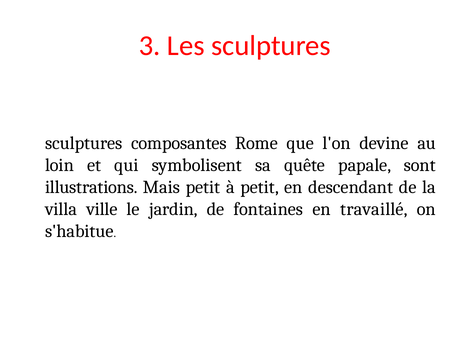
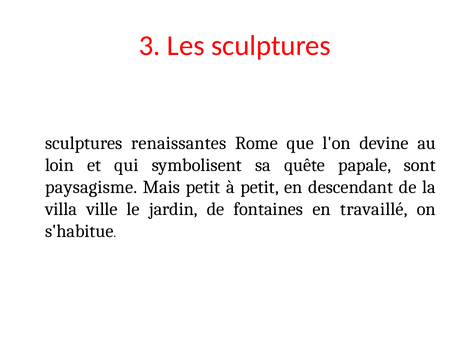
composantes: composantes -> renaissantes (179, 143)
illustrations: illustrations -> paysagisme (91, 187)
